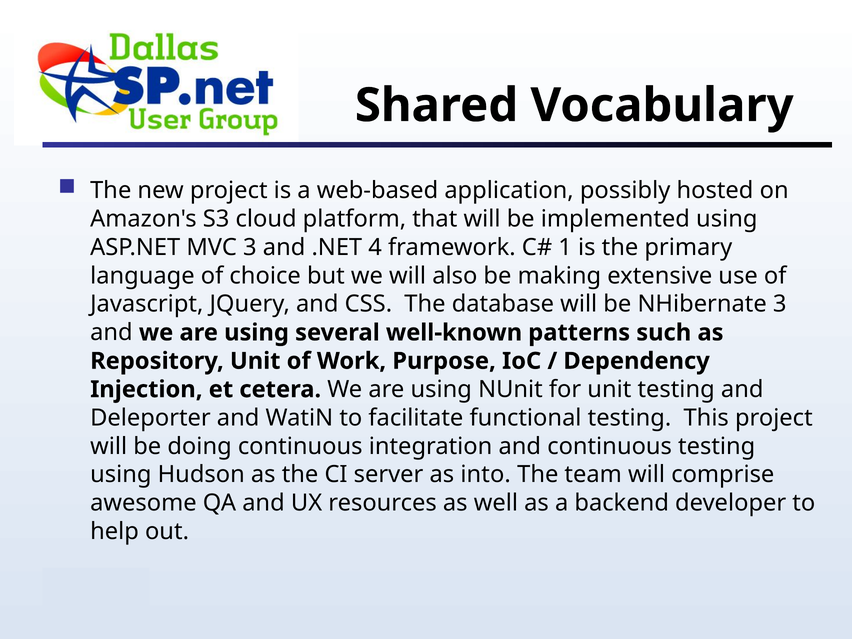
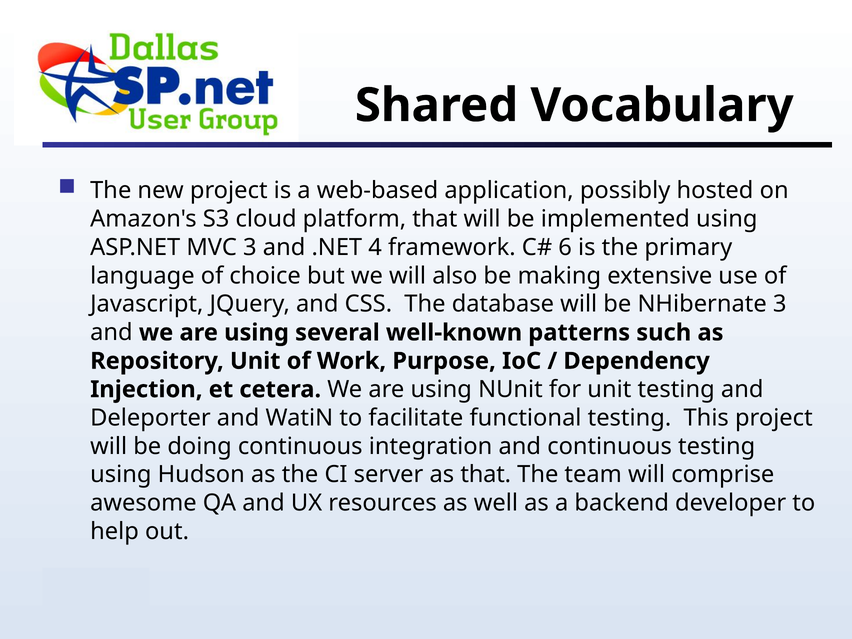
1: 1 -> 6 (565, 247)
as into: into -> that (486, 475)
